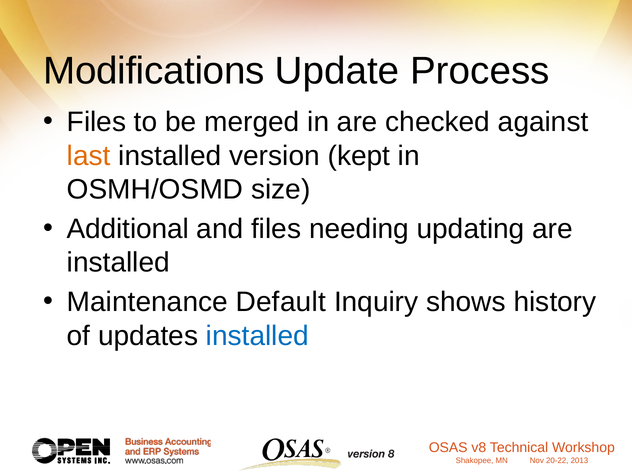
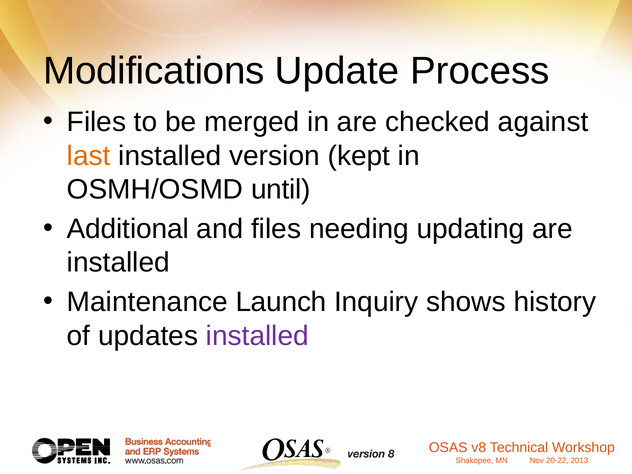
size: size -> until (281, 190)
Default: Default -> Launch (281, 302)
installed colour: blue -> purple (257, 336)
